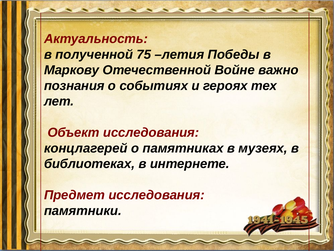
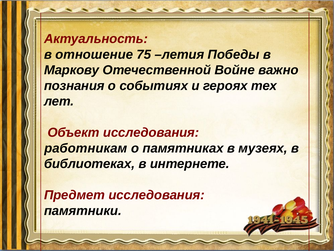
полученной: полученной -> отношение (94, 54)
концлагерей: концлагерей -> работникам (86, 148)
